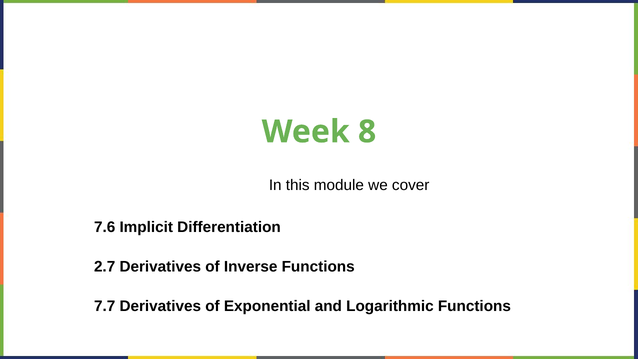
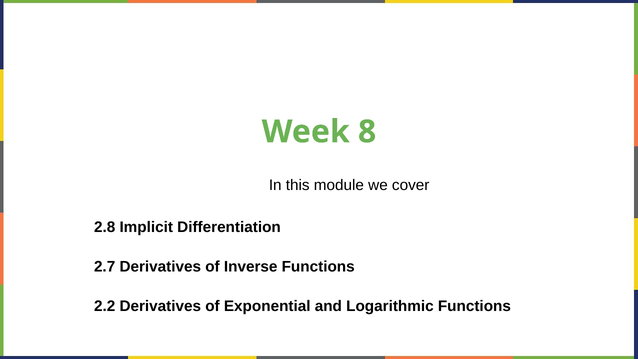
7.6: 7.6 -> 2.8 (105, 227)
7.7: 7.7 -> 2.2 (105, 306)
